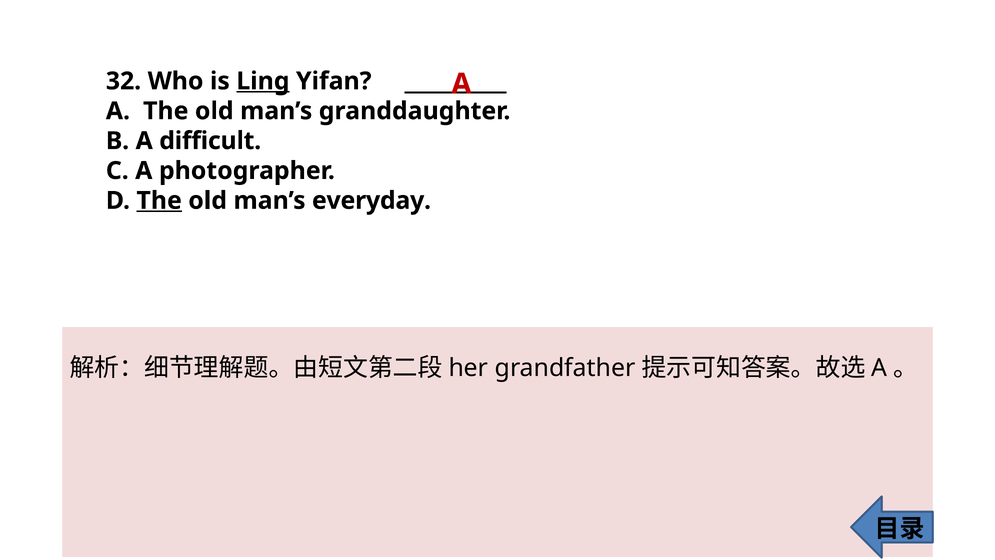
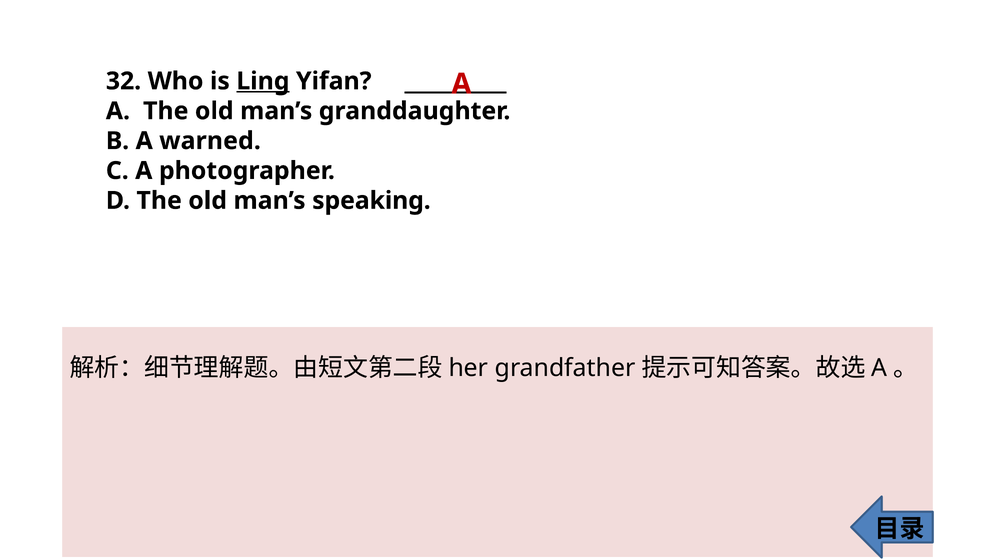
difficult: difficult -> warned (210, 141)
The underline: present -> none (159, 201)
everyday: everyday -> speaking (371, 201)
